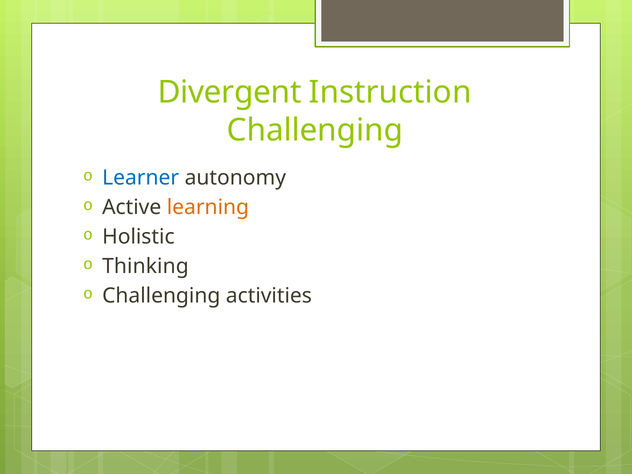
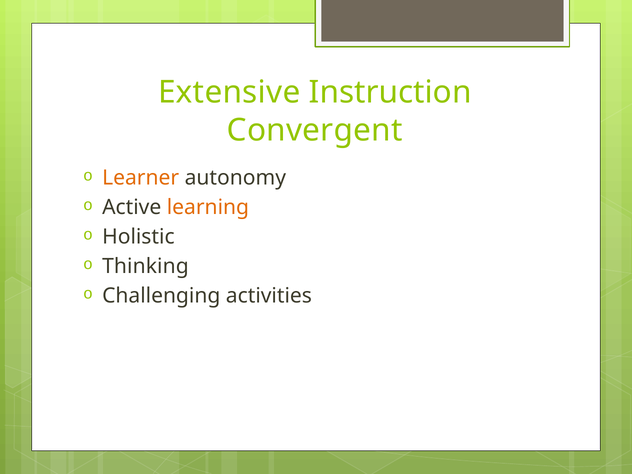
Divergent: Divergent -> Extensive (229, 92)
Challenging: Challenging -> Convergent (315, 130)
Learner colour: blue -> orange (141, 178)
